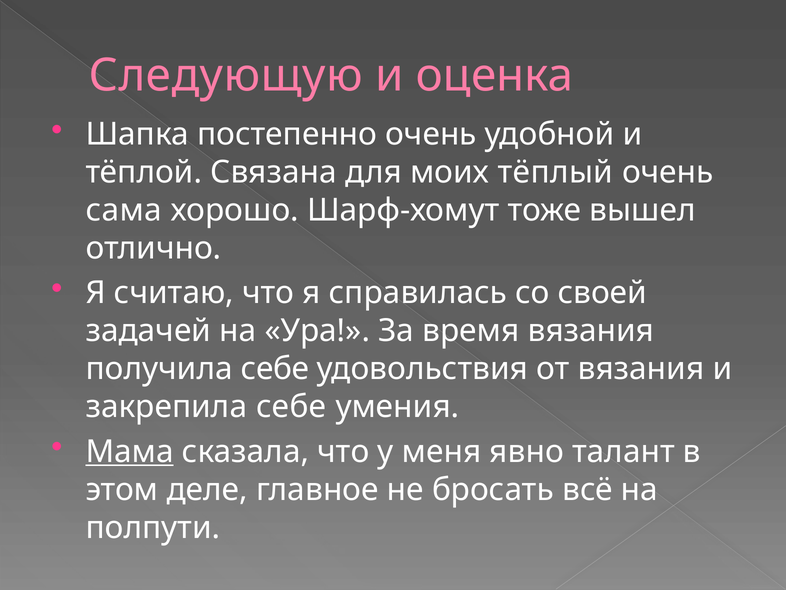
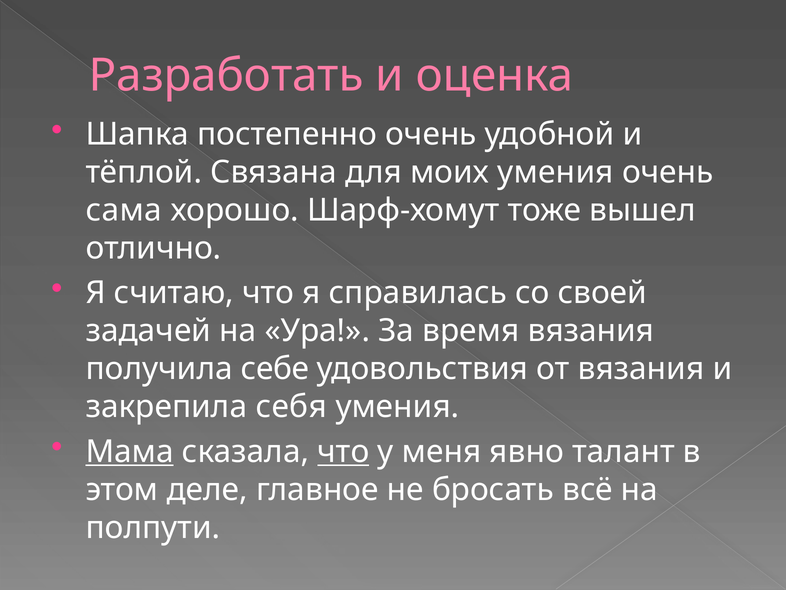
Следующую: Следующую -> Разработать (226, 75)
моих тёплый: тёплый -> умения (555, 172)
закрепила себе: себе -> себя (291, 407)
что underline: none -> present (343, 451)
